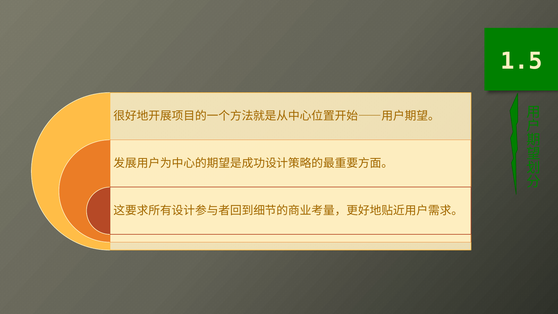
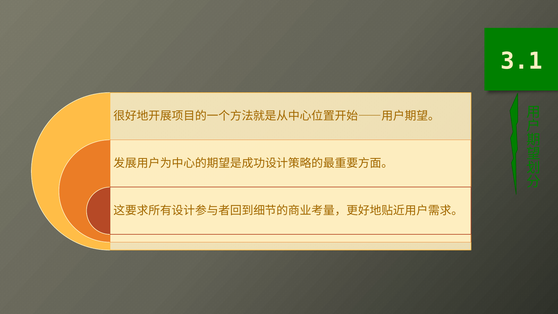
1.5: 1.5 -> 3.1 (521, 61)
